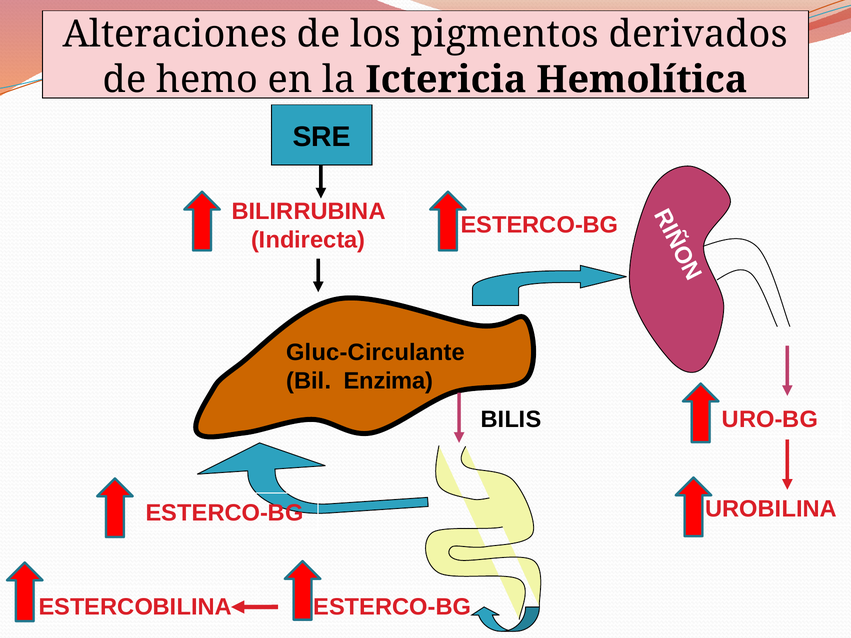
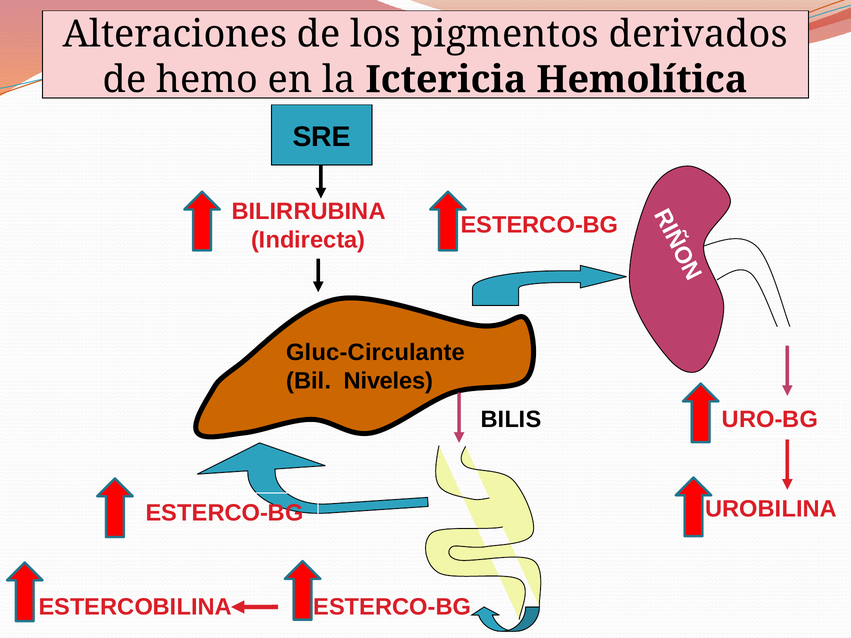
Enzima: Enzima -> Niveles (388, 381)
